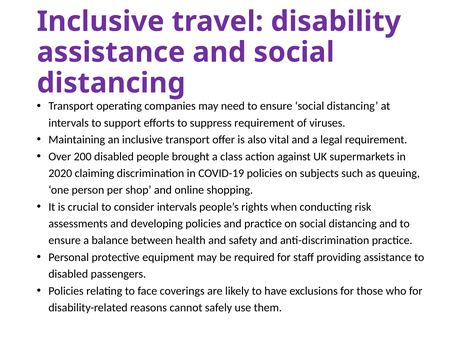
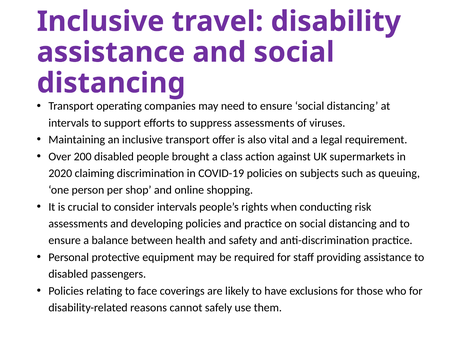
suppress requirement: requirement -> assessments (264, 123)
